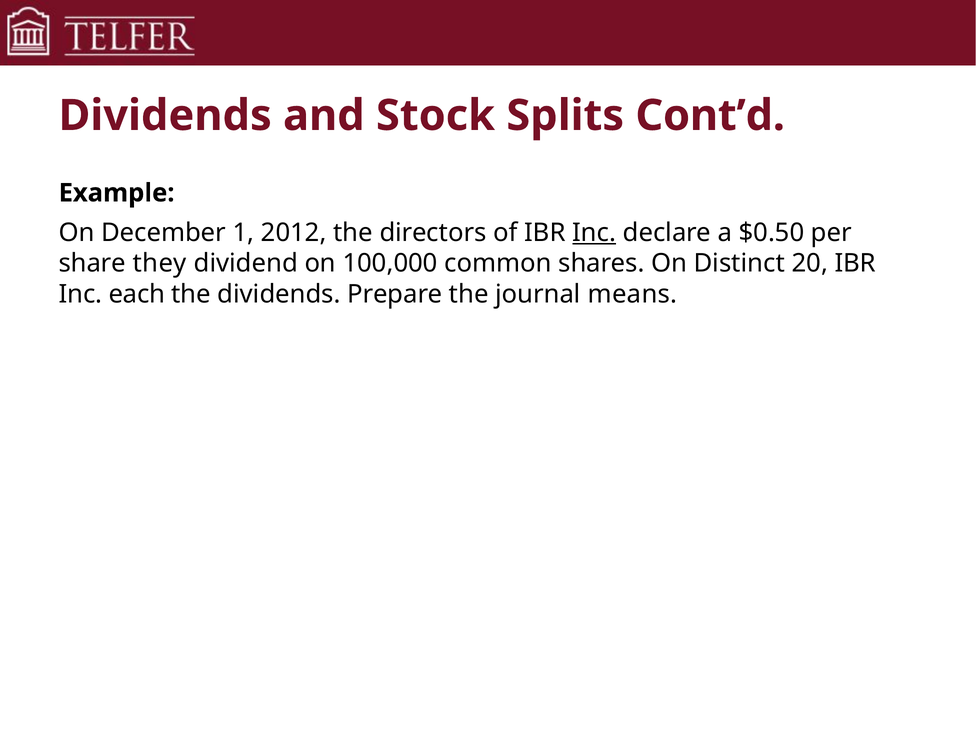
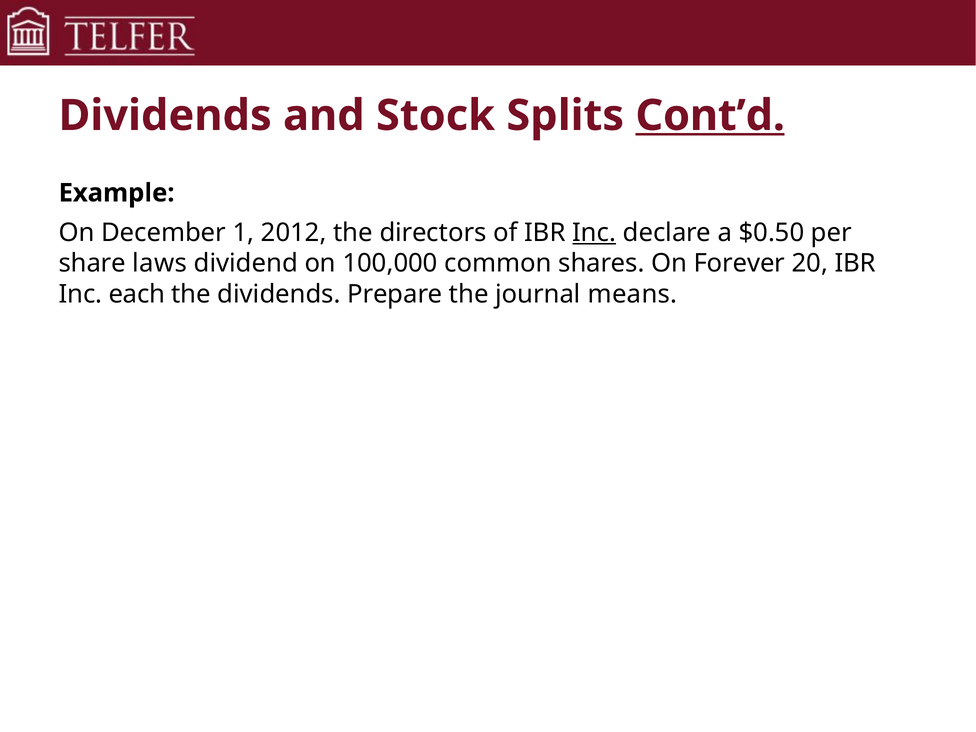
Cont’d underline: none -> present (710, 116)
they: they -> laws (160, 263)
Distinct: Distinct -> Forever (739, 263)
